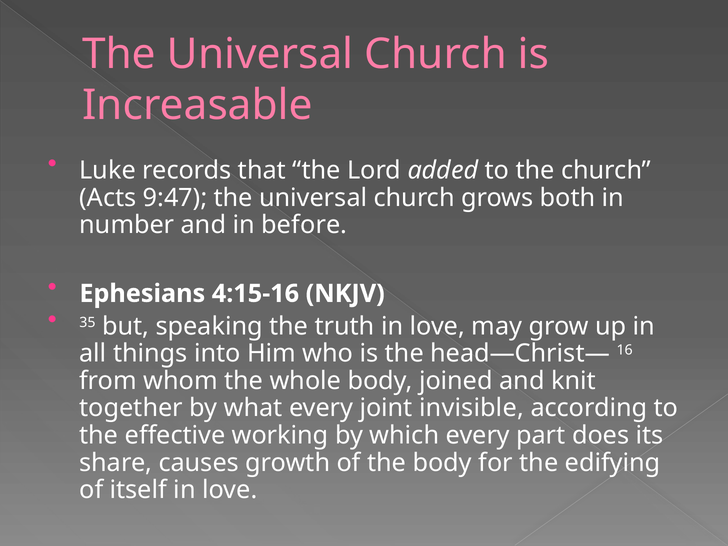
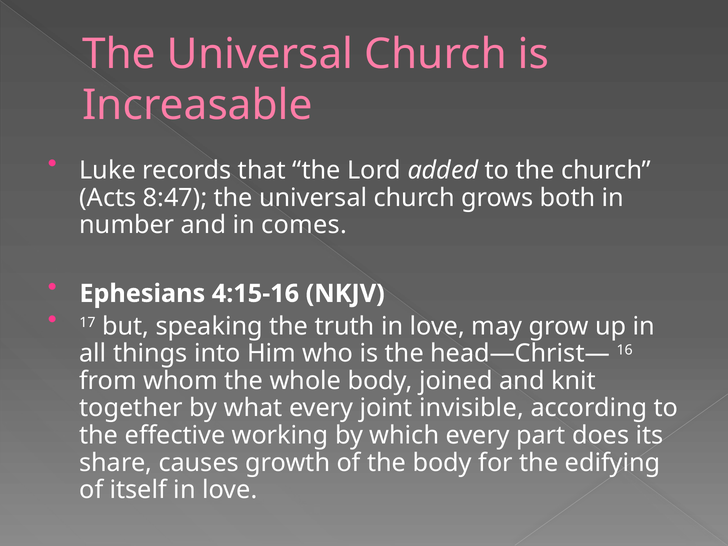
9:47: 9:47 -> 8:47 (175, 198)
before: before -> comes (304, 225)
35: 35 -> 17 (87, 323)
